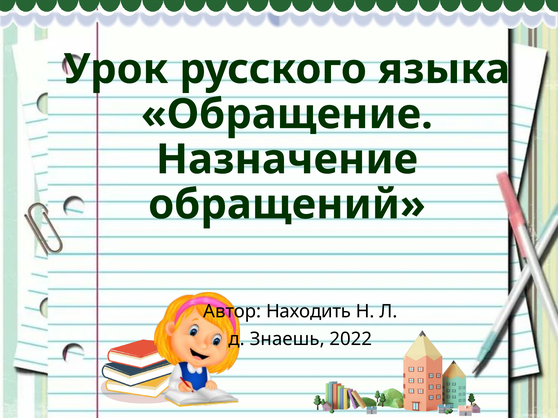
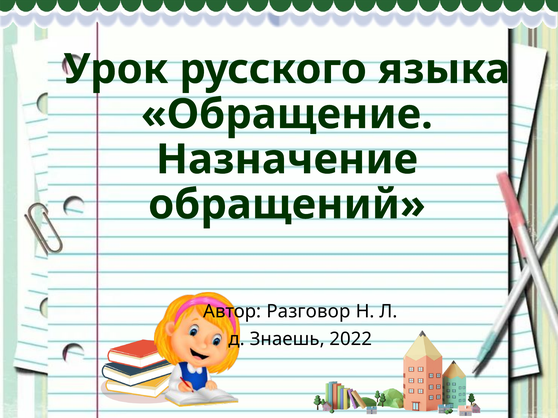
Находить: Находить -> Разговор (308, 312)
